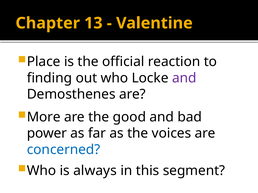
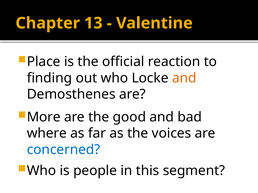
and colour: purple -> orange (184, 78)
power: power -> where (47, 134)
always: always -> people (95, 171)
